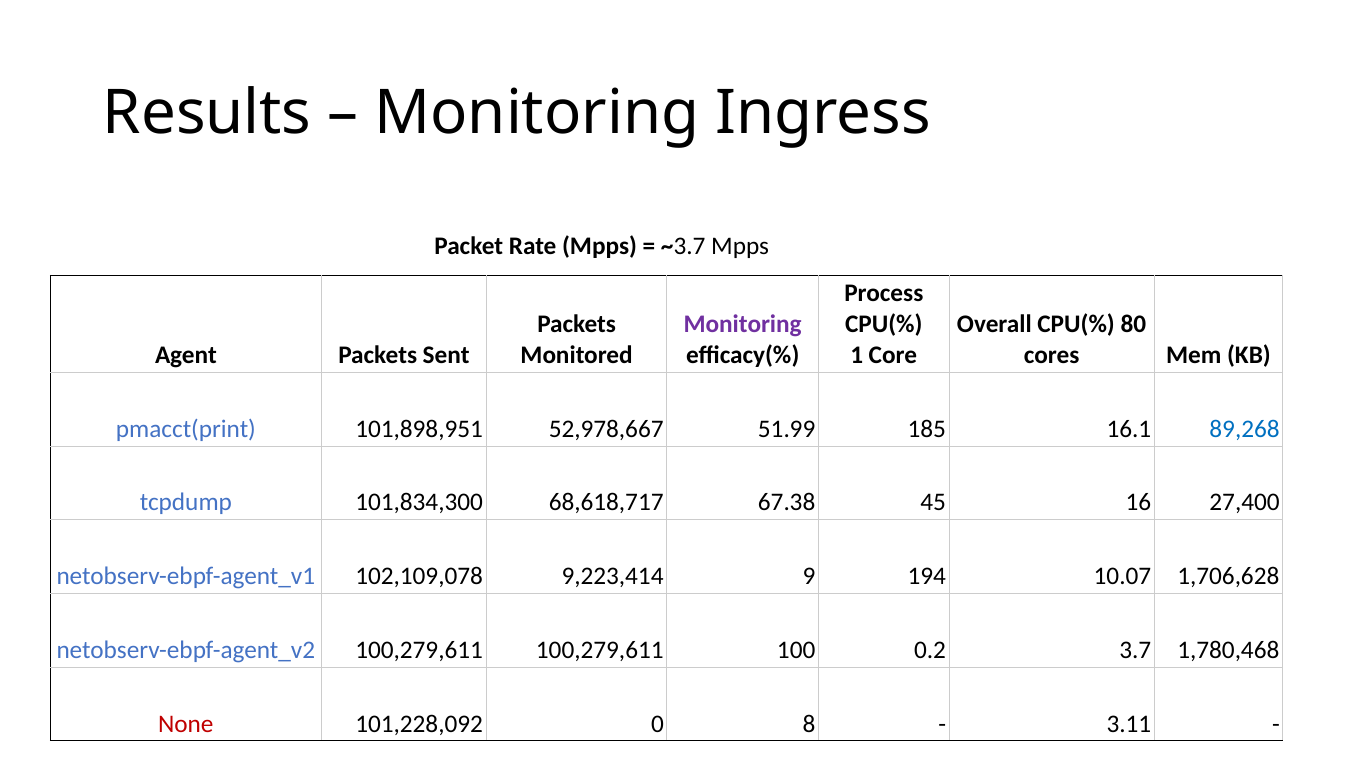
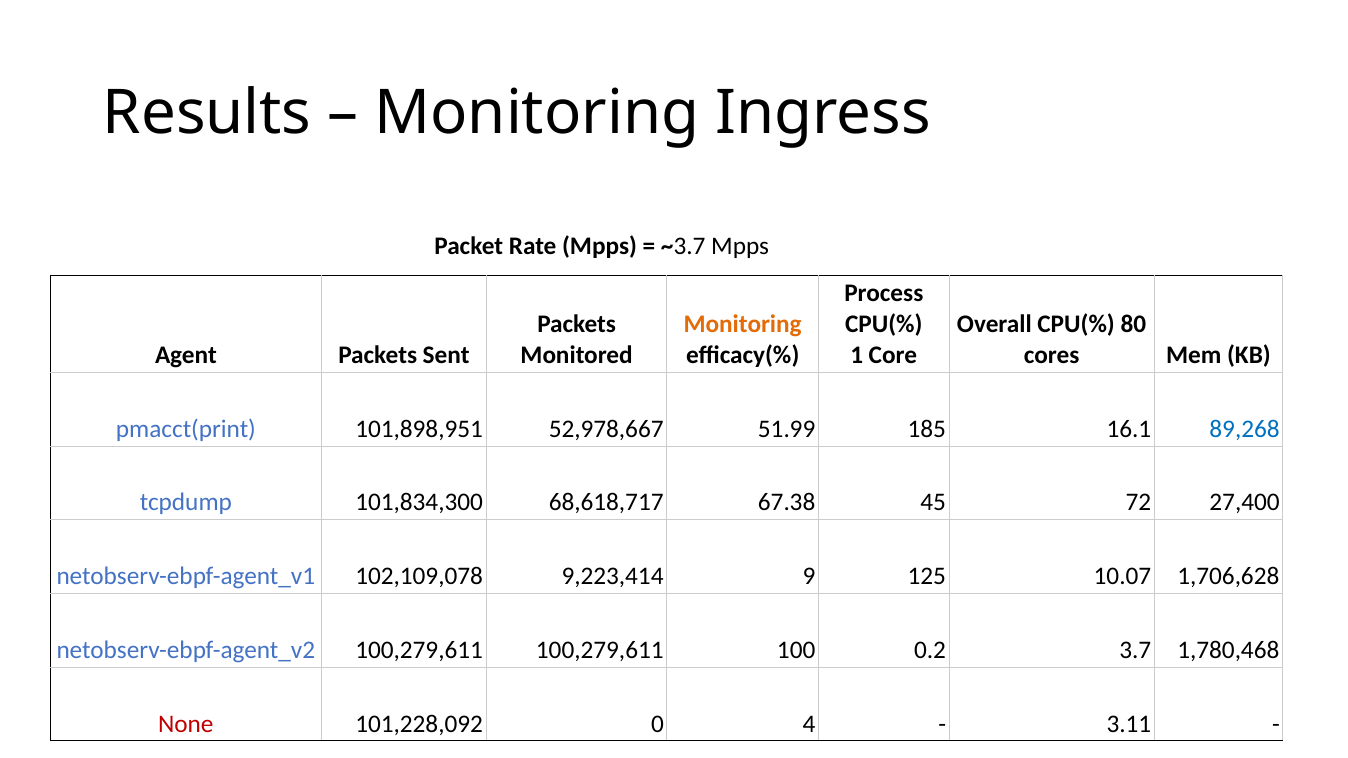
Monitoring colour: purple -> orange (743, 324)
16: 16 -> 72 (1138, 503)
194: 194 -> 125 (927, 576)
8: 8 -> 4 (809, 724)
